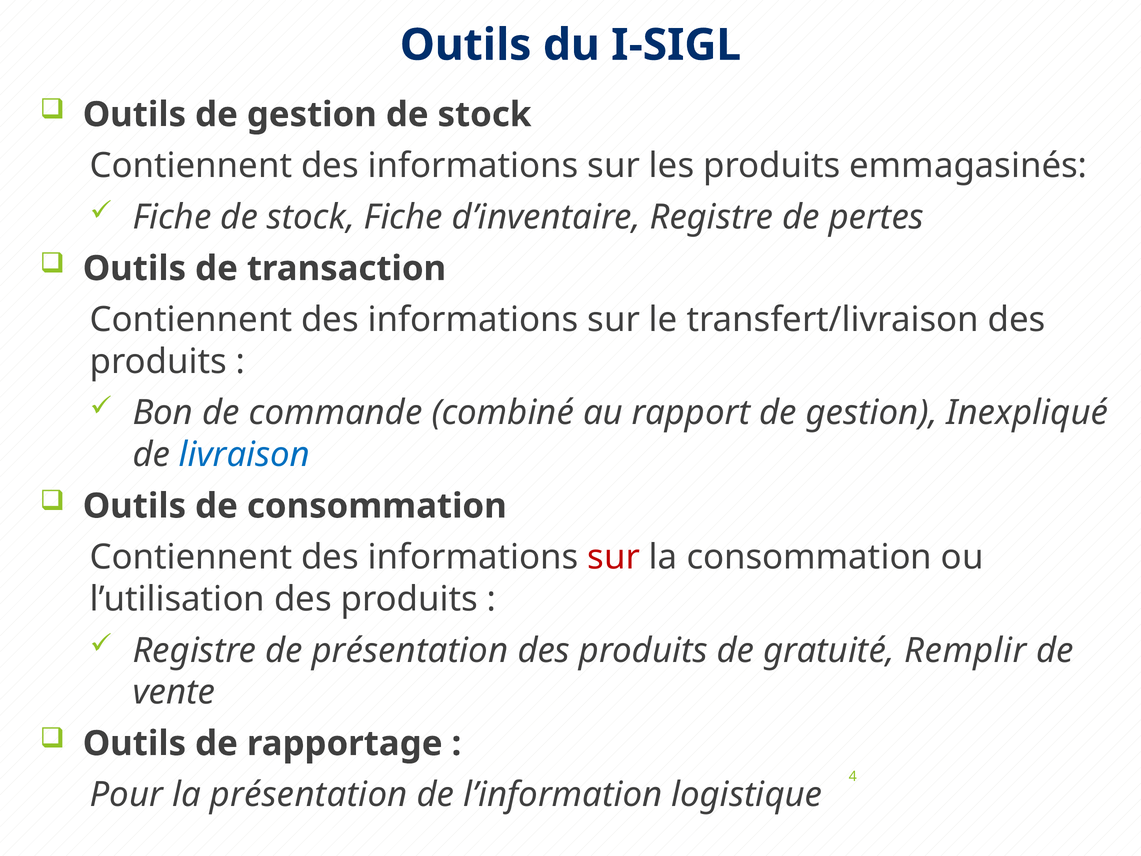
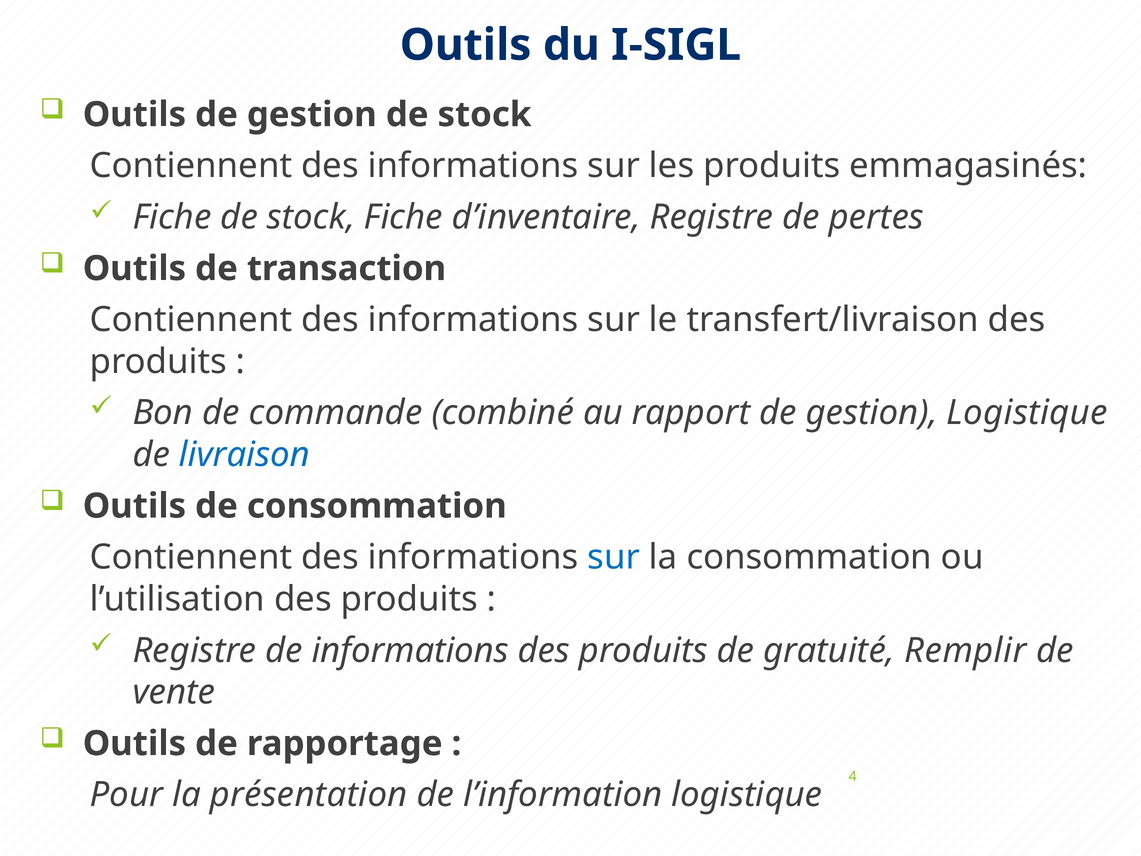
gestion Inexpliqué: Inexpliqué -> Logistique (1027, 413)
sur colour: red -> blue (614, 557)
de présentation: présentation -> informations (410, 650)
